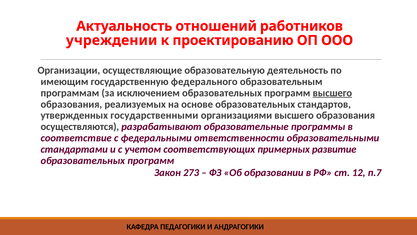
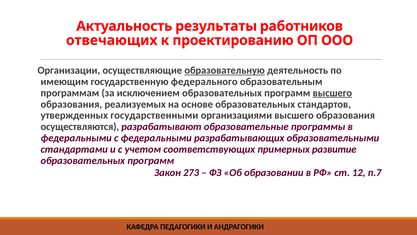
отношений: отношений -> результаты (216, 26)
учреждении: учреждении -> отвечающих (112, 40)
образовательную underline: none -> present (225, 70)
соответствие: соответствие -> федеральными (76, 138)
ответственности: ответственности -> разрабатывающих (239, 138)
